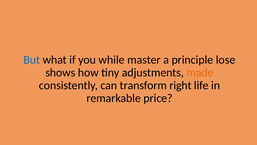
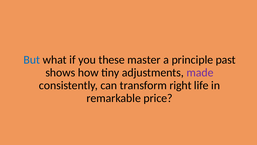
while: while -> these (112, 60)
lose: lose -> past (226, 60)
made colour: orange -> purple (200, 72)
